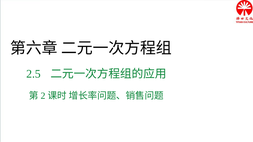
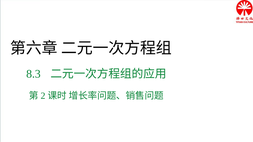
2.5: 2.5 -> 8.3 (34, 74)
